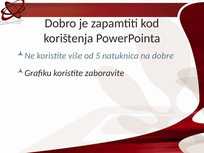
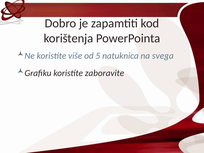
dobre: dobre -> svega (163, 56)
